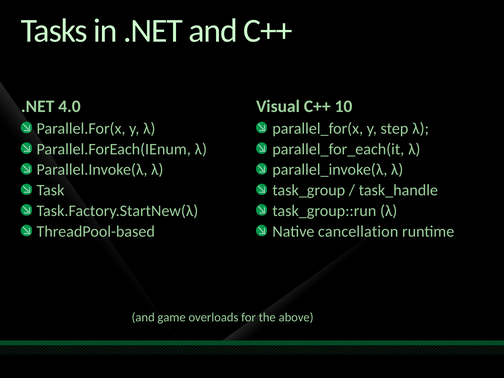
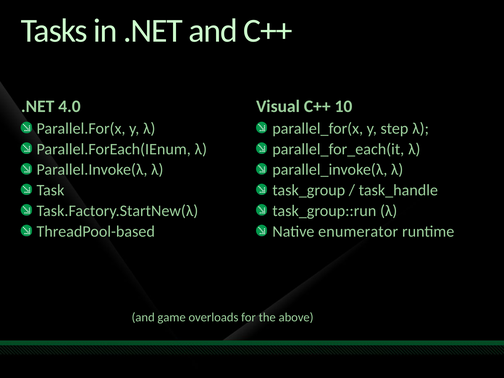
cancellation: cancellation -> enumerator (358, 231)
